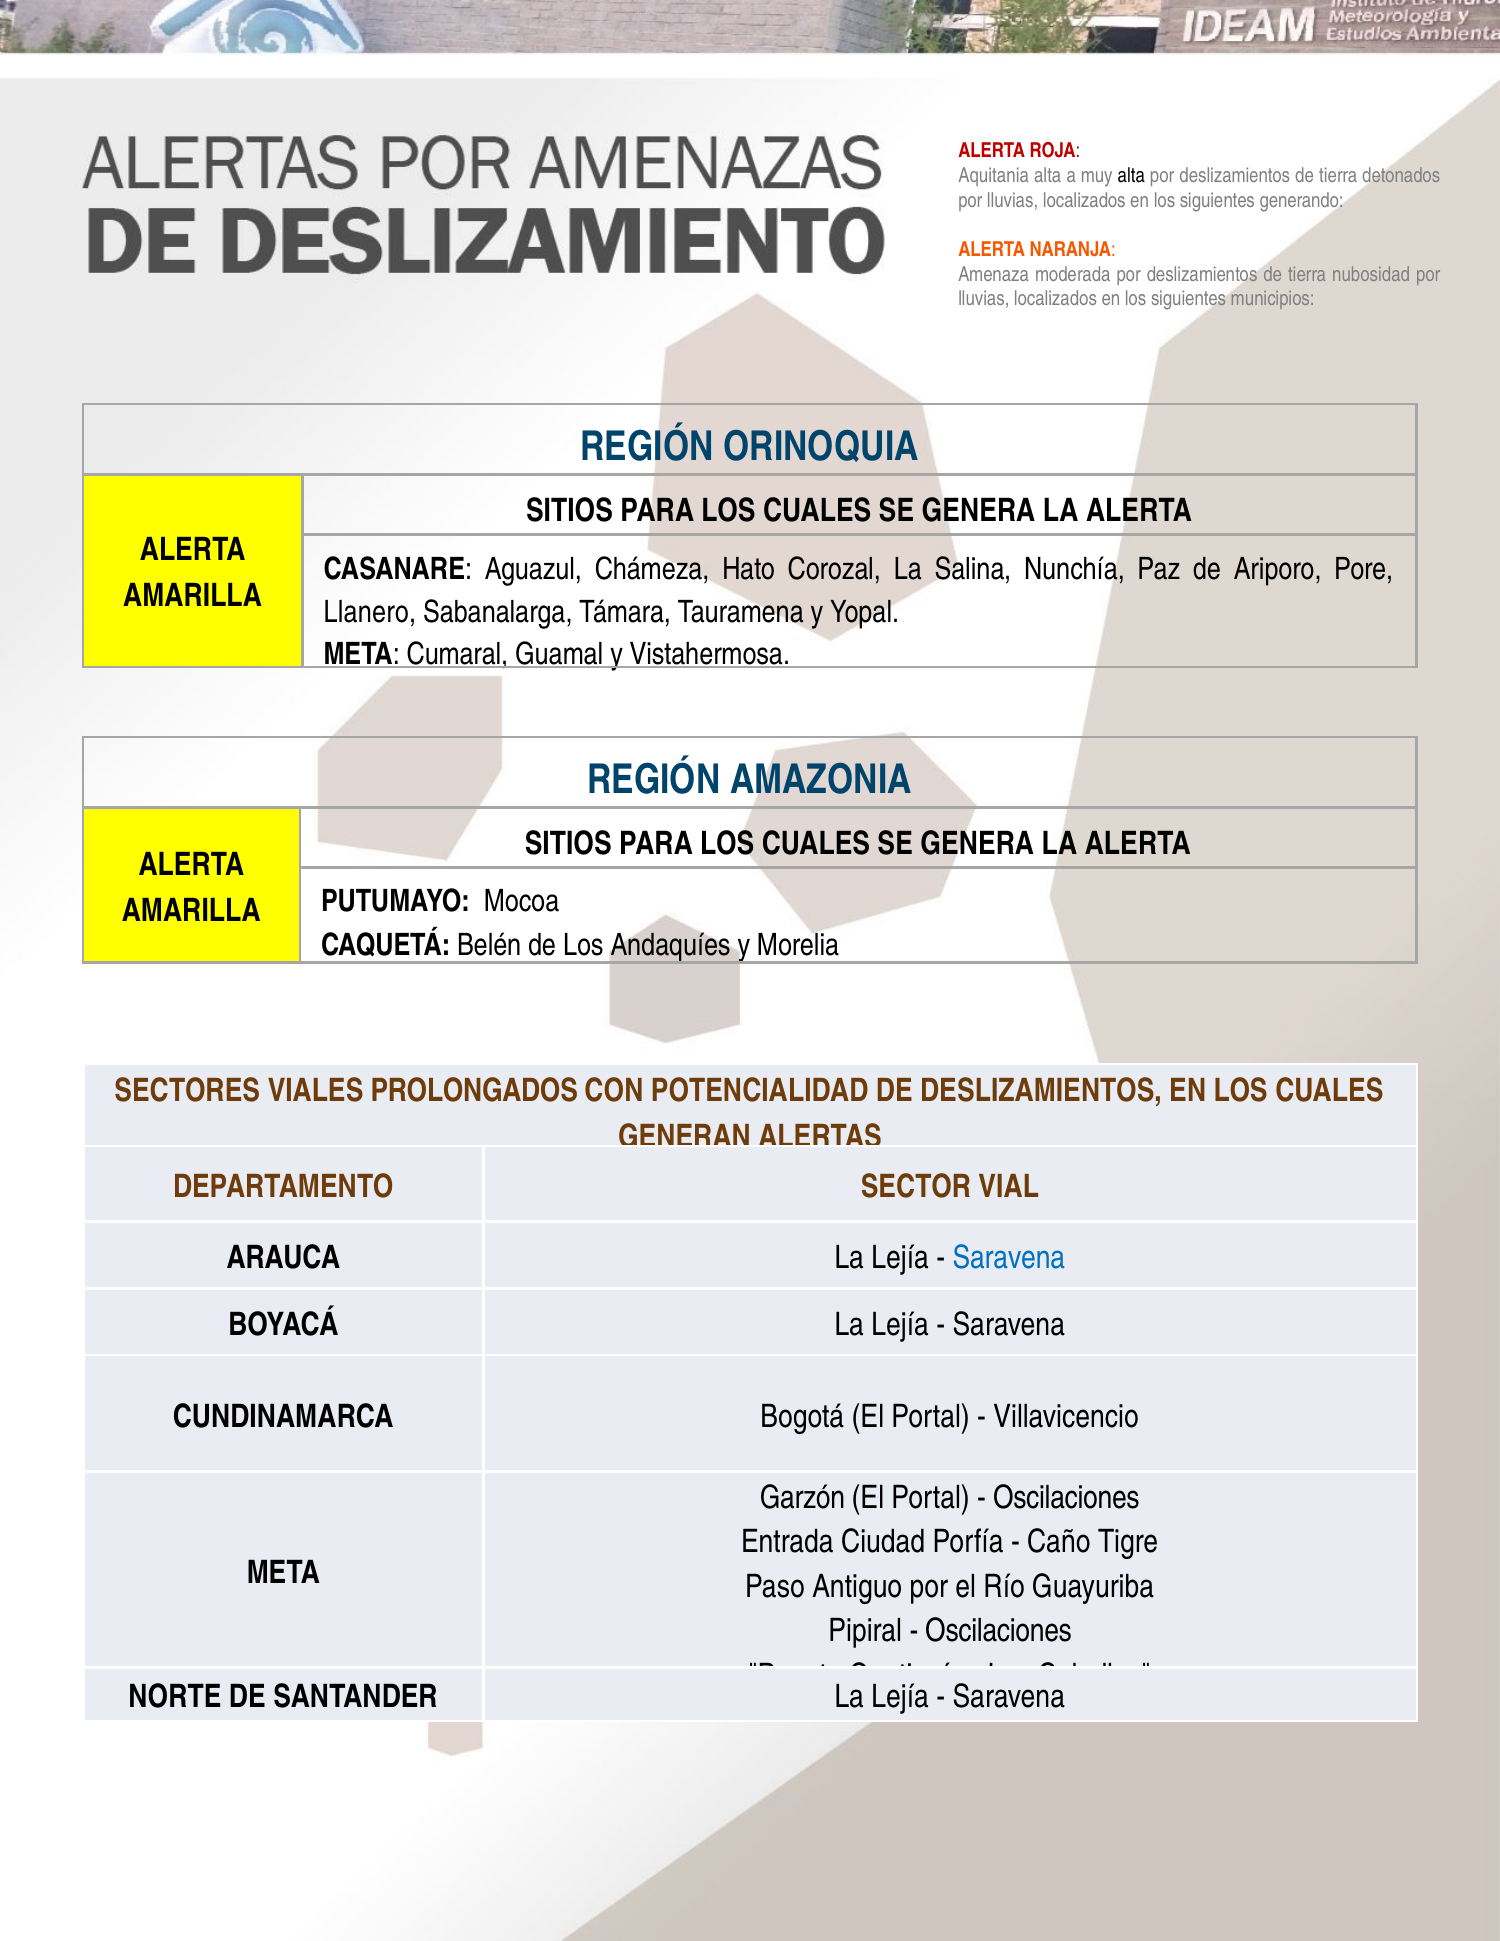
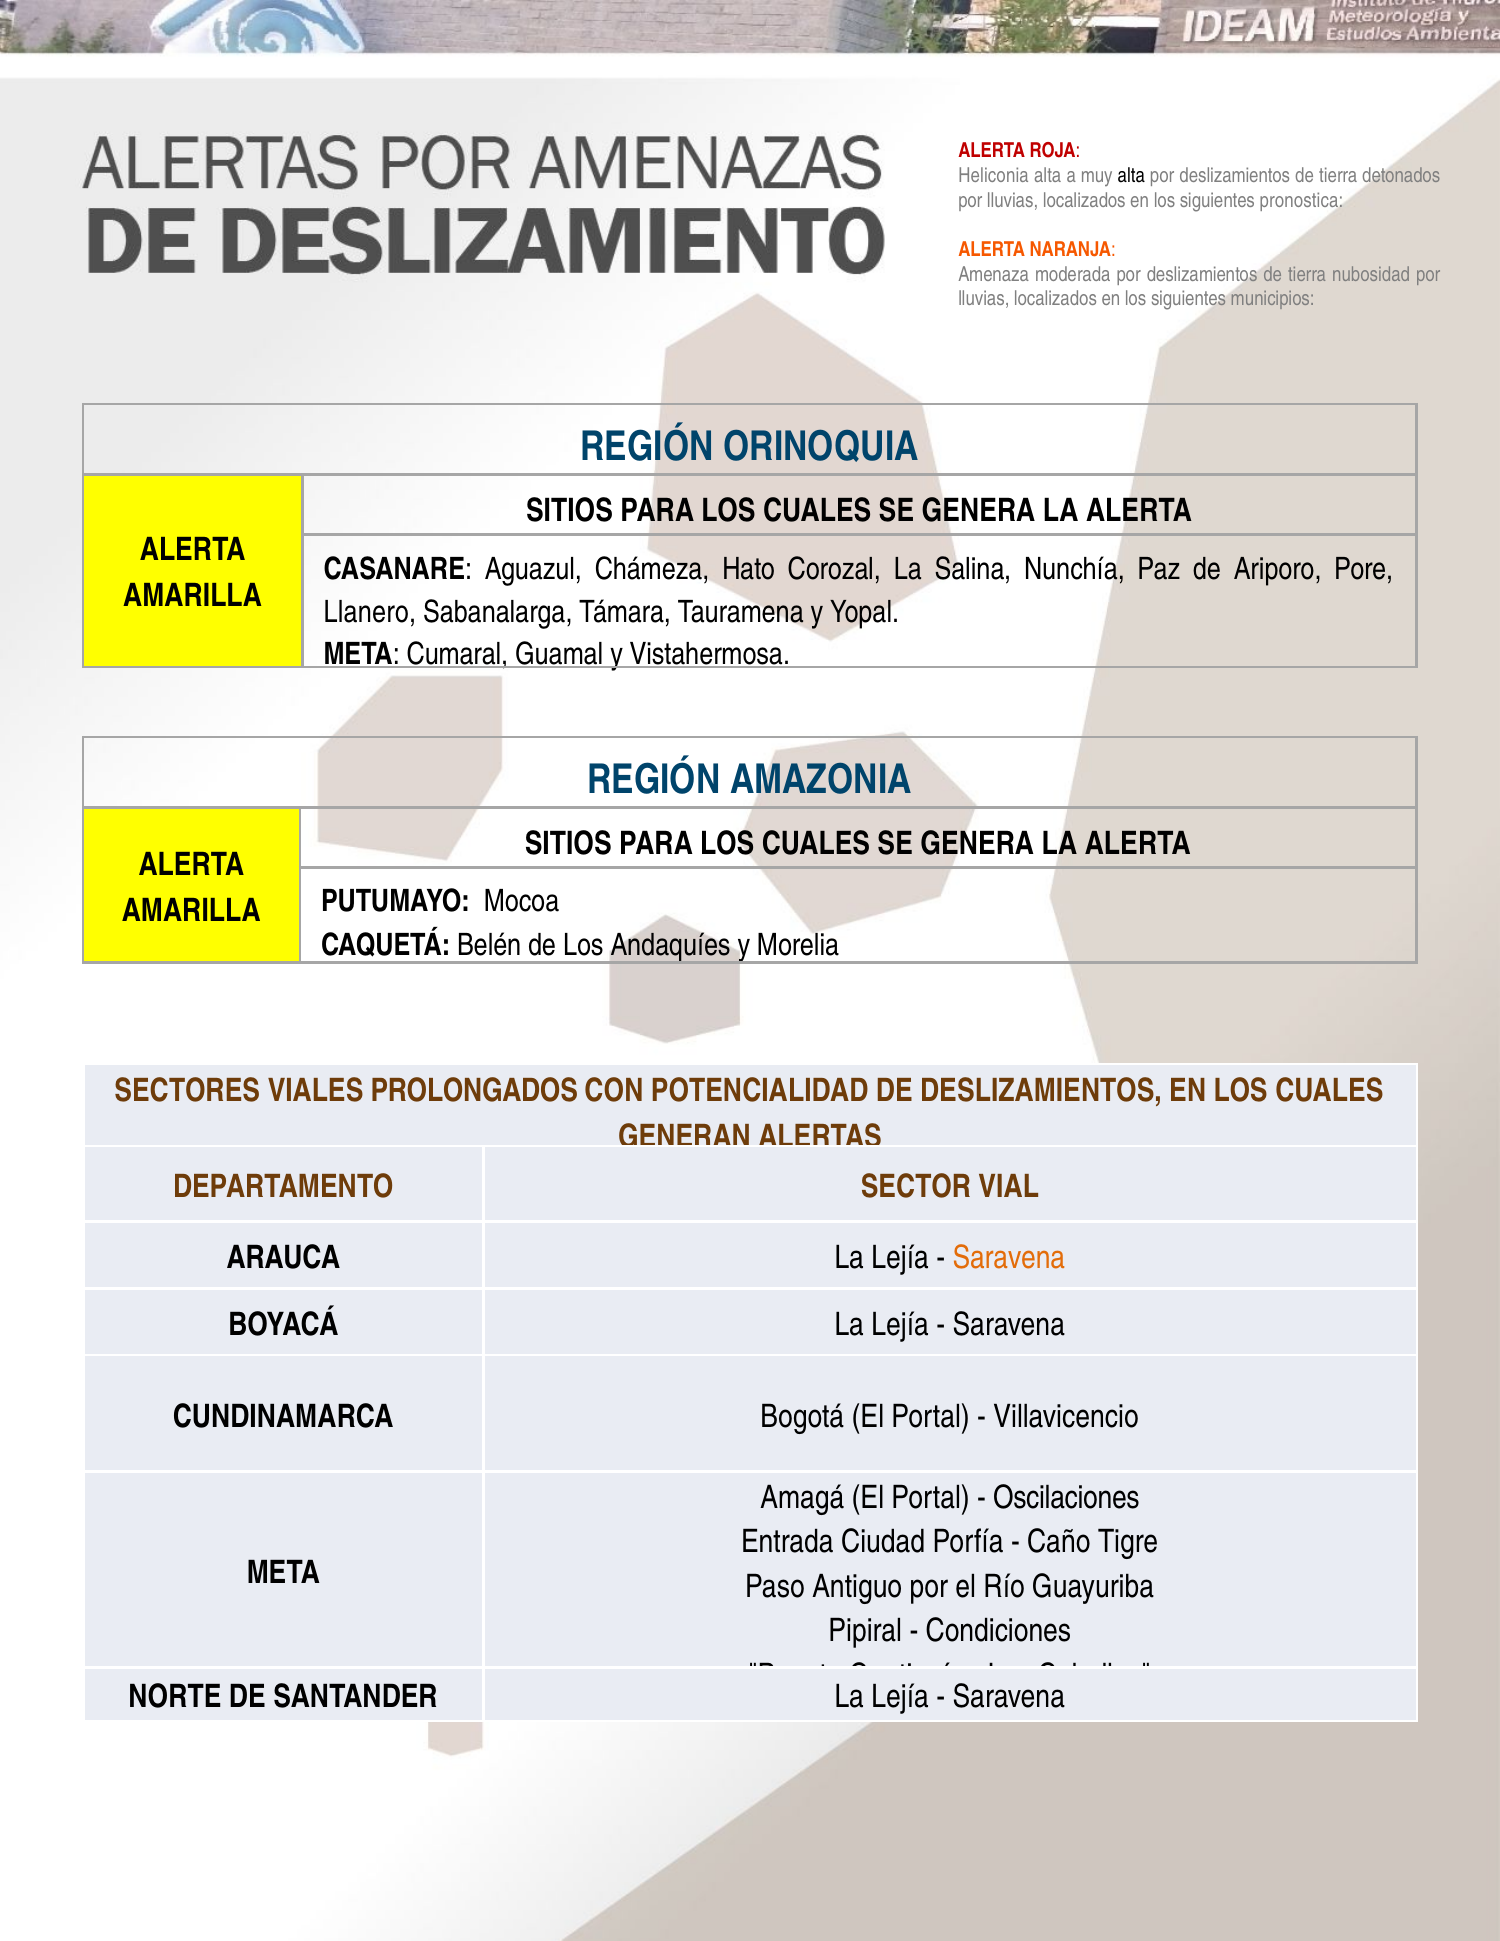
Aquitania: Aquitania -> Heliconia (994, 176)
generando: generando -> pronostica (1301, 201)
Saravena colour: blue -> orange (1009, 1259)
Garzón: Garzón -> Amagá (802, 1498)
Oscilaciones: Oscilaciones -> Condiciones (998, 1632)
